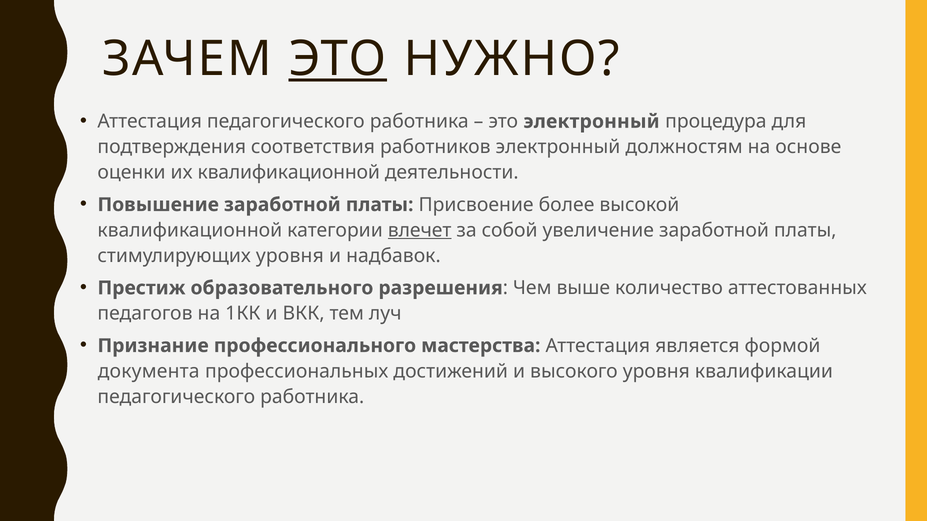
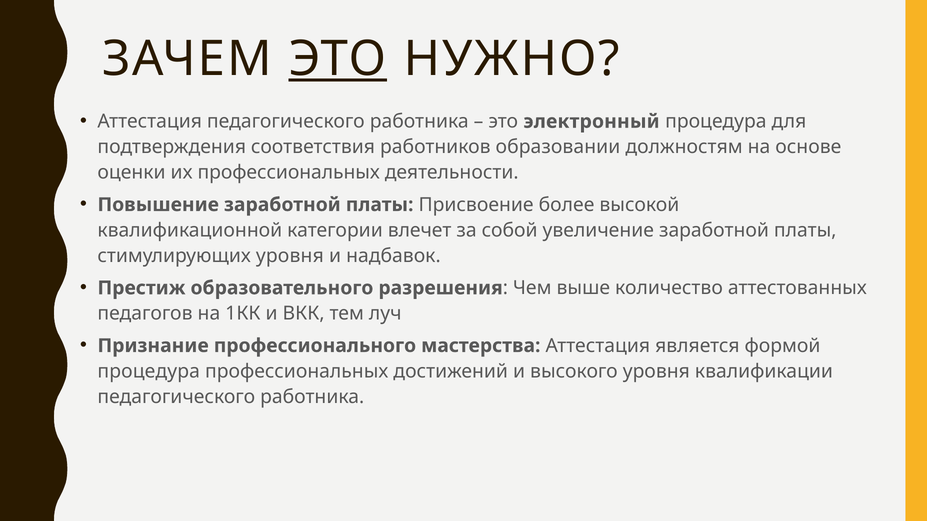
работников электронный: электронный -> образовании (558, 147)
их квалификационной: квалификационной -> профессиональных (289, 173)
влечет underline: present -> none (420, 230)
документа: документа -> процедура (149, 371)
